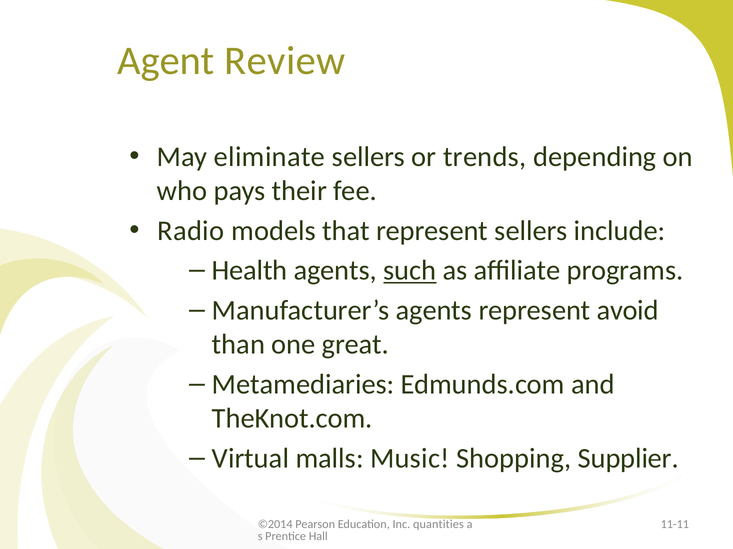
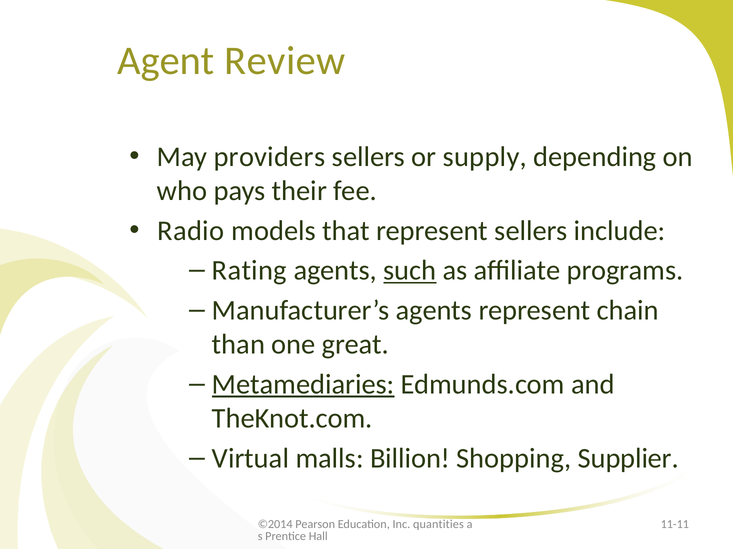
eliminate: eliminate -> providers (269, 157)
trends: trends -> supply (485, 157)
Health: Health -> Rating (249, 271)
avoid: avoid -> chain (628, 311)
Metamediaries underline: none -> present (303, 385)
Music: Music -> Billion (410, 459)
